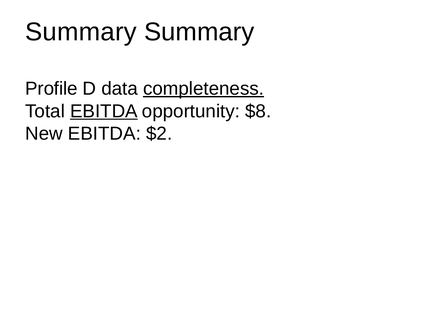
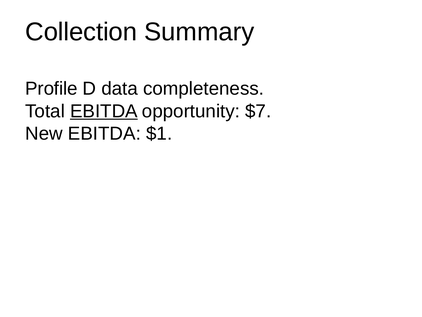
Summary: Summary -> Collection (81, 32)
completeness underline: present -> none (204, 88)
$8: $8 -> $7 (258, 111)
$2: $2 -> $1 (159, 134)
